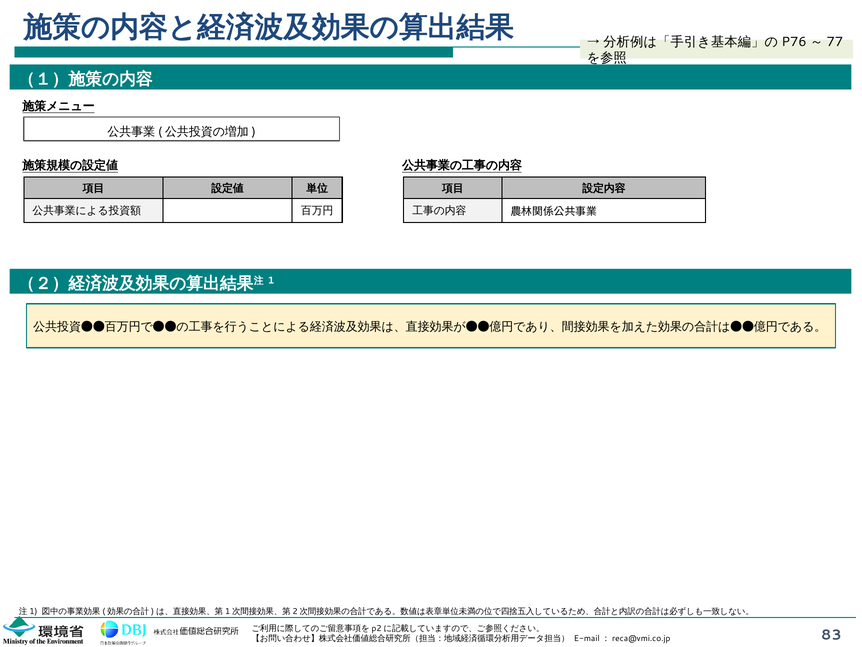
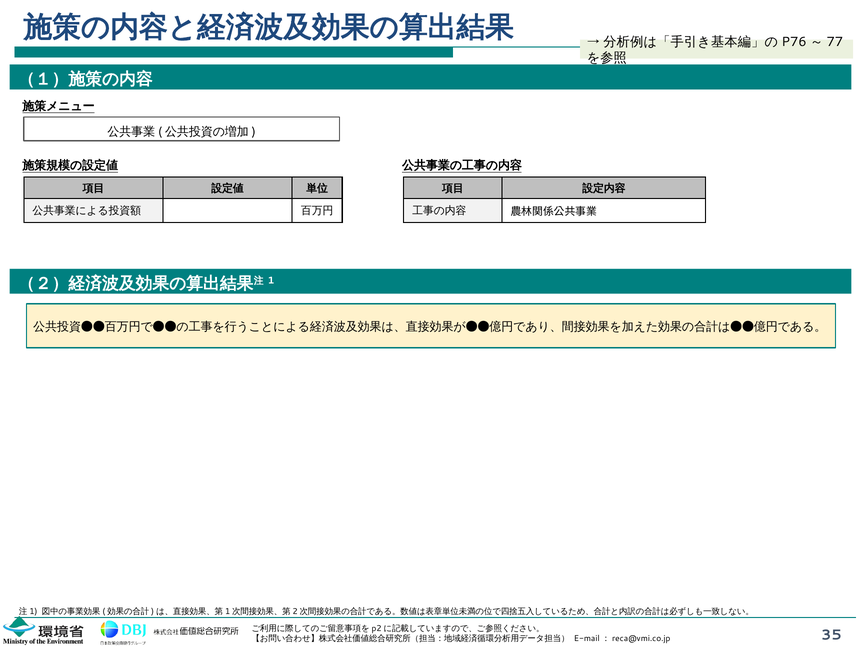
83: 83 -> 35 (831, 634)
